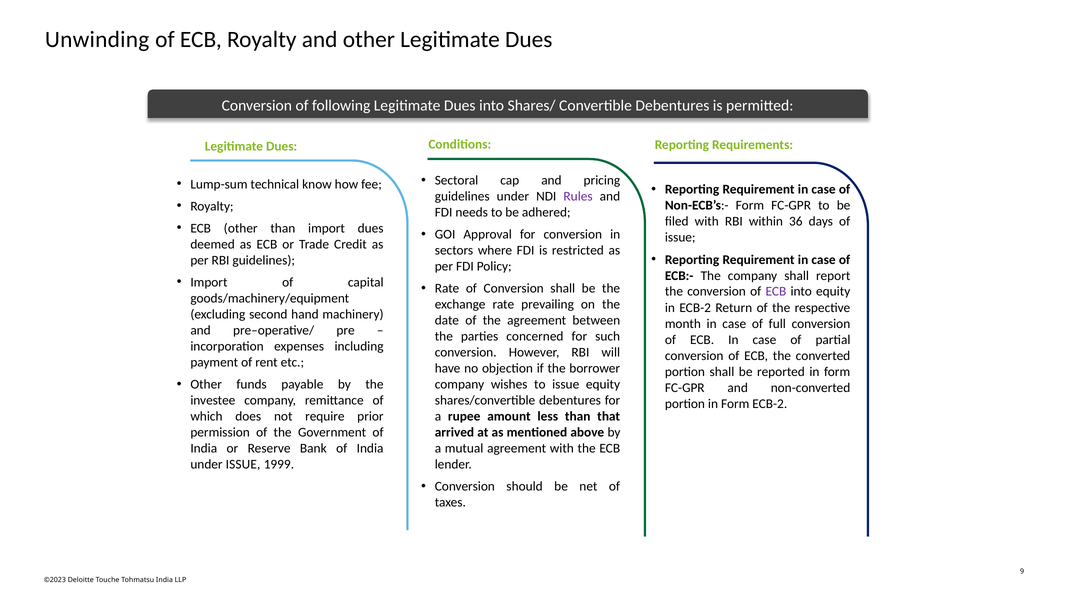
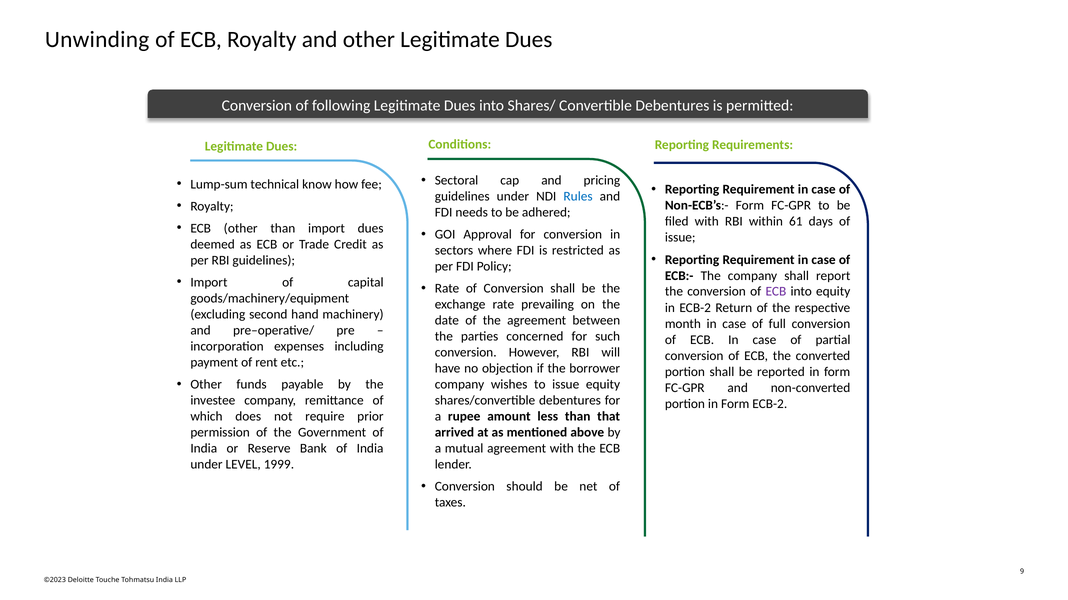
Rules colour: purple -> blue (578, 197)
36: 36 -> 61 (796, 222)
under ISSUE: ISSUE -> LEVEL (243, 465)
